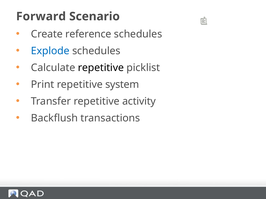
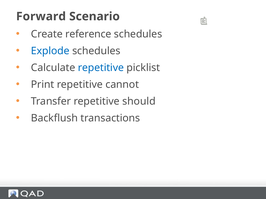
repetitive colour: black -> blue (101, 68)
system: system -> cannot (122, 85)
activity: activity -> should (139, 102)
